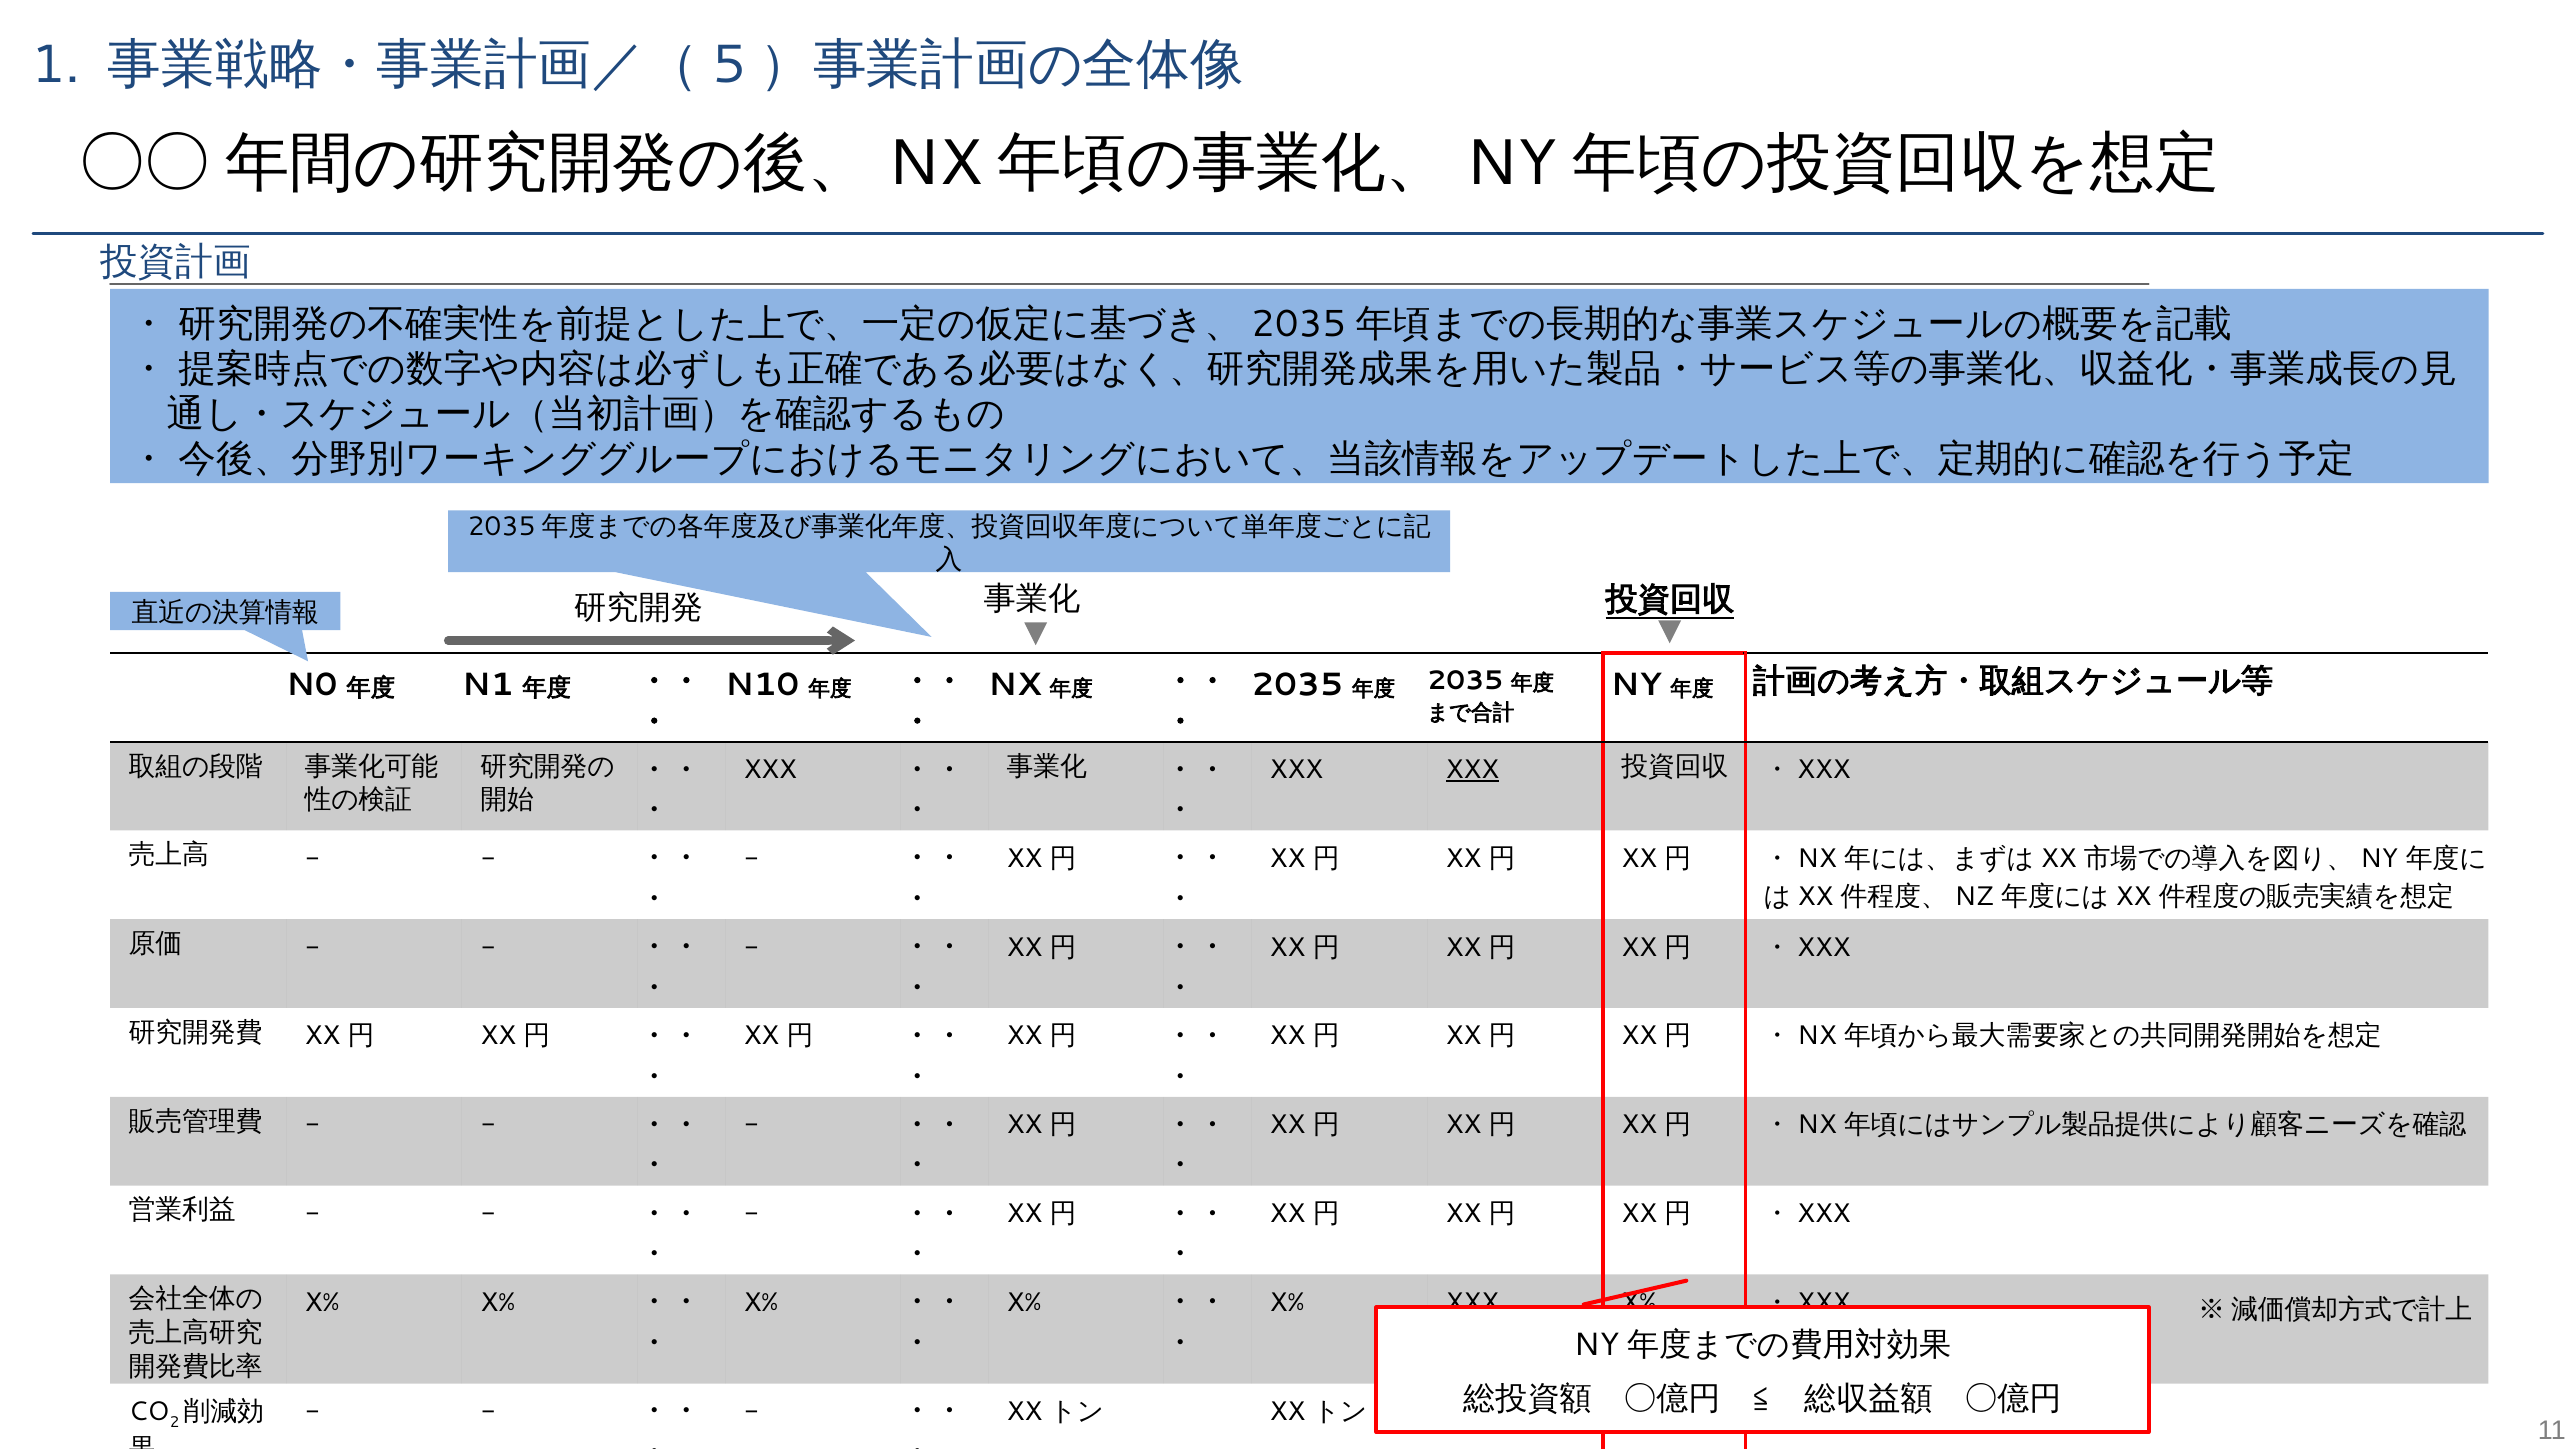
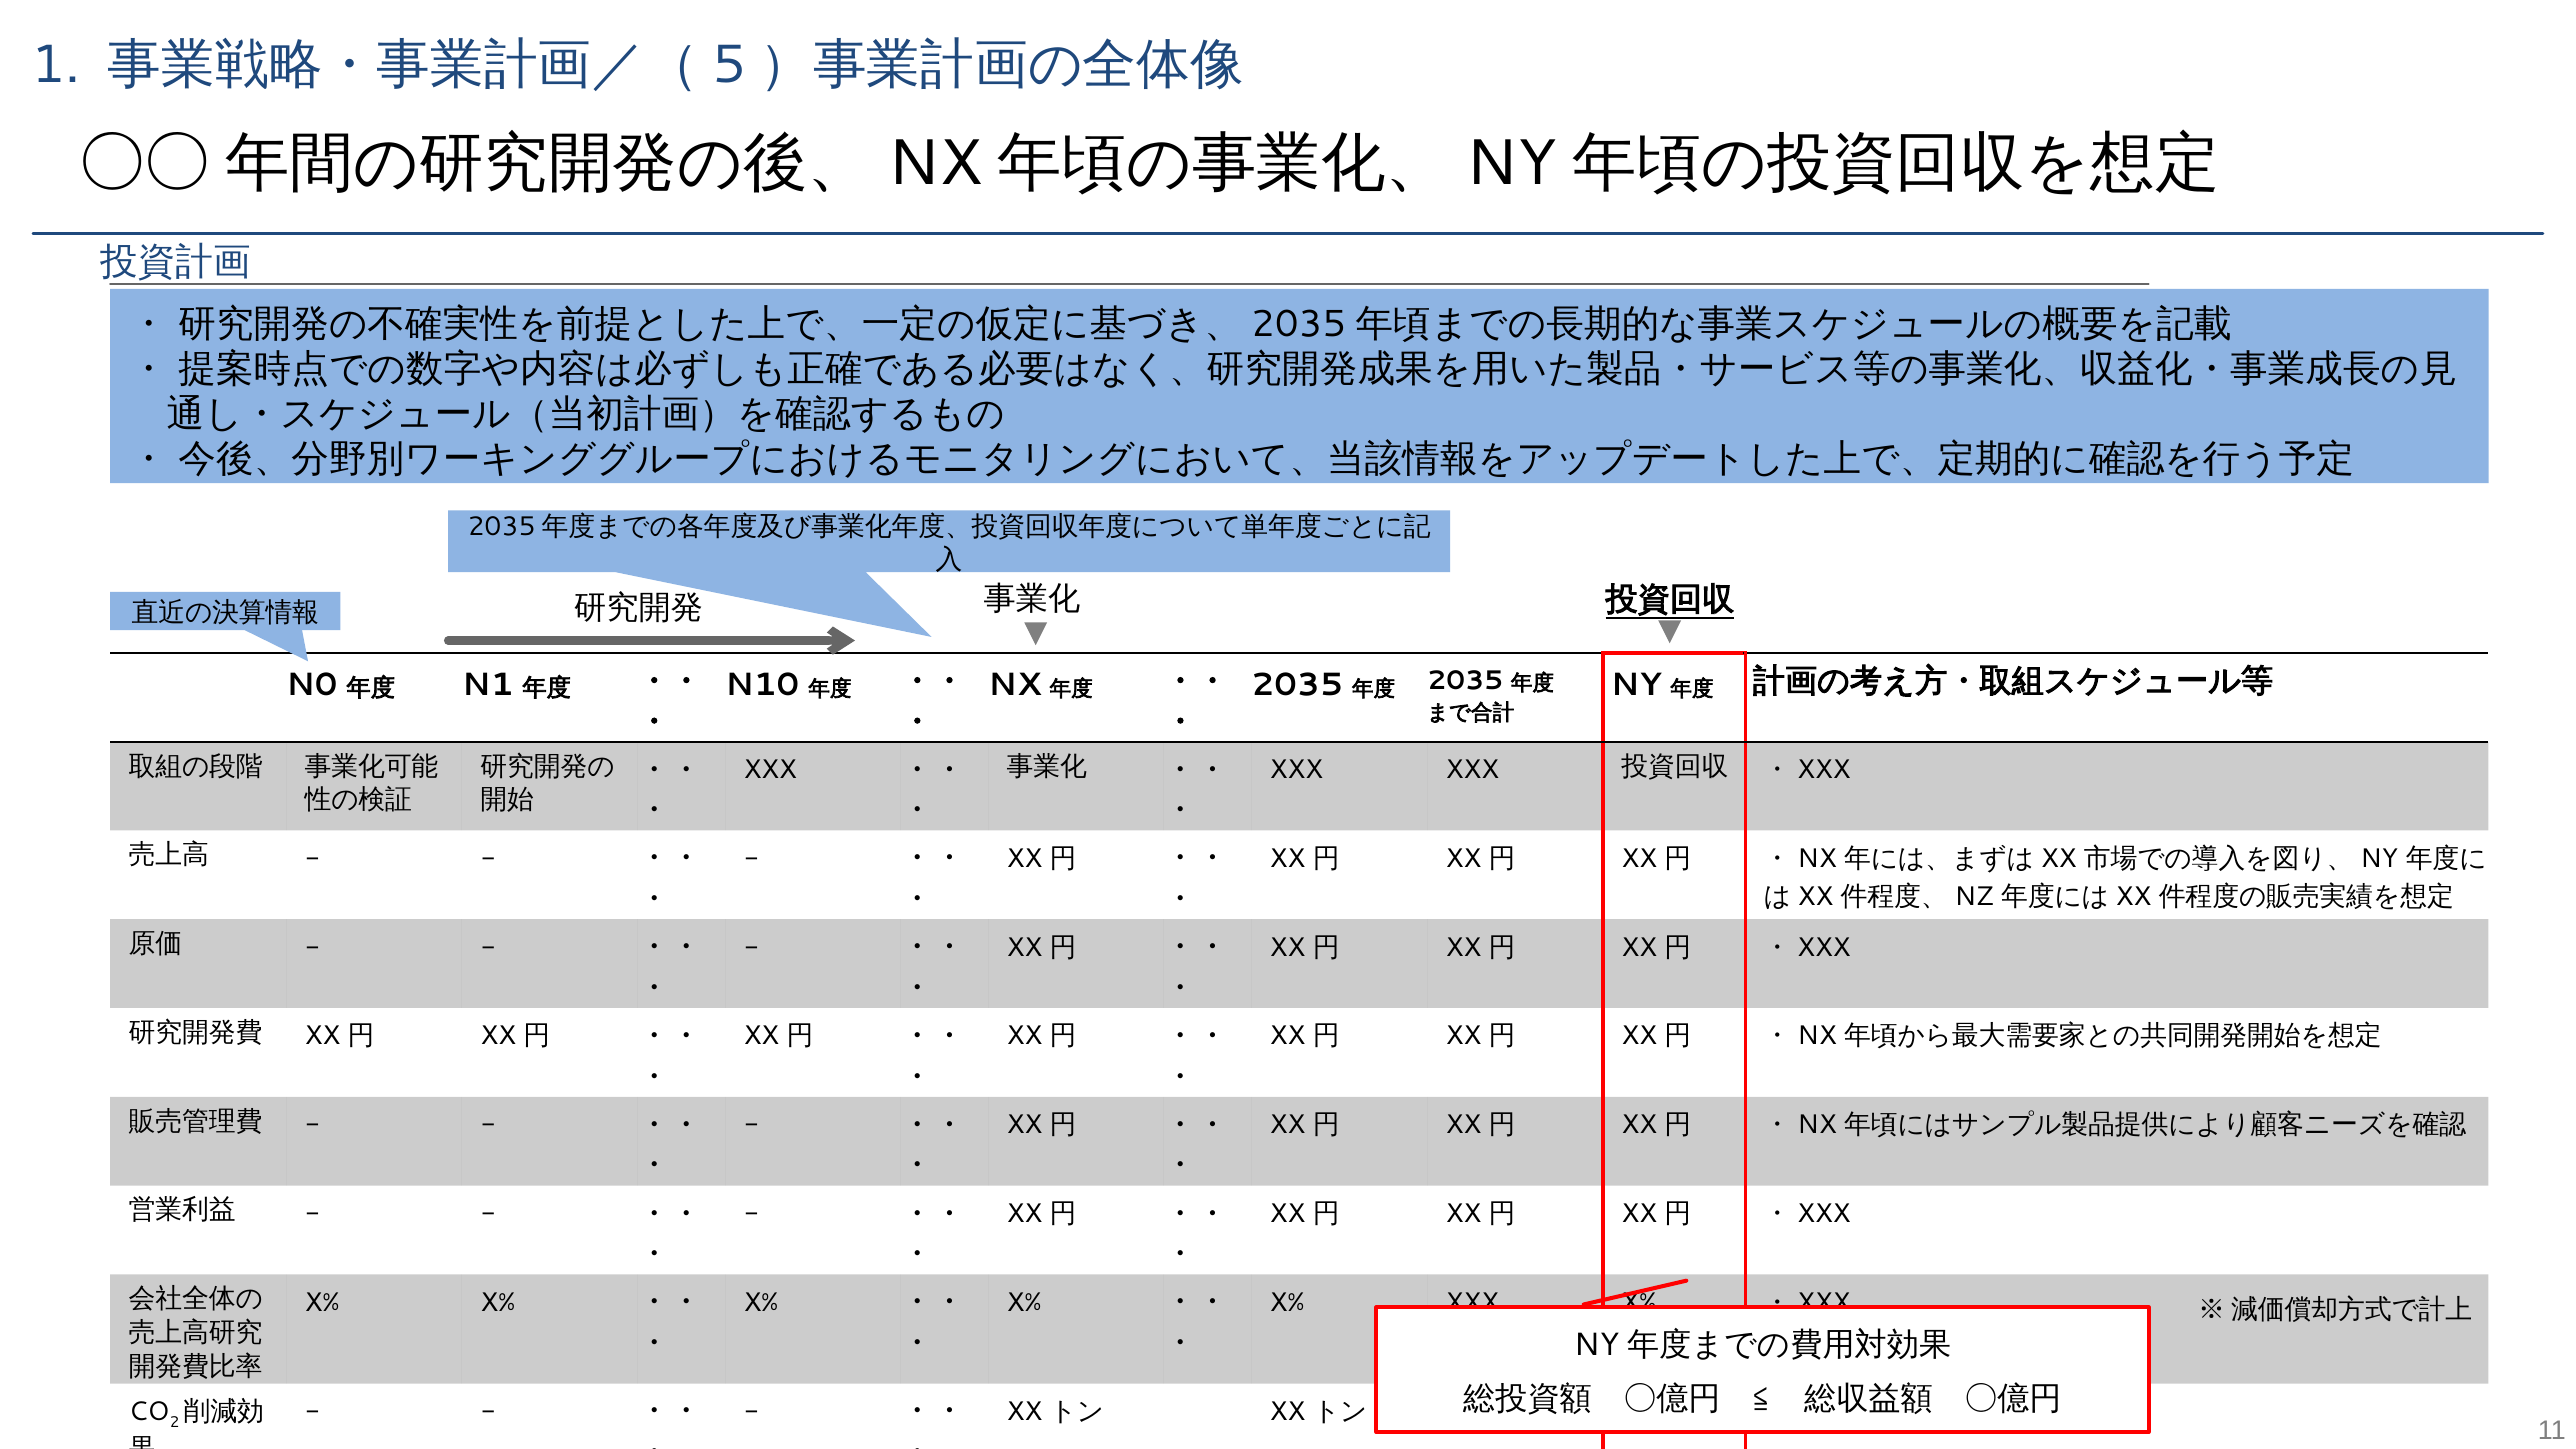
XXX underline: present -> none (1472, 770)
